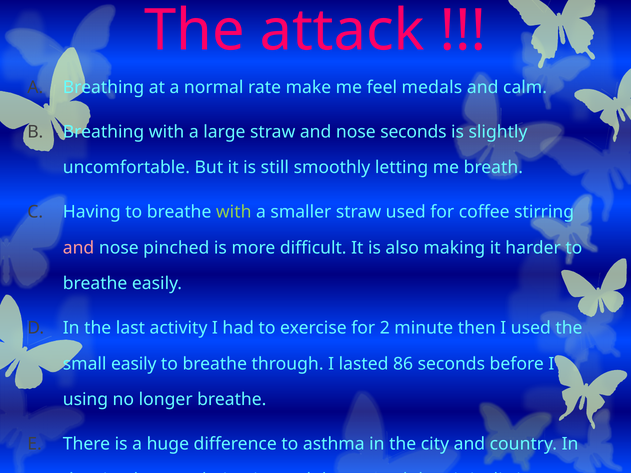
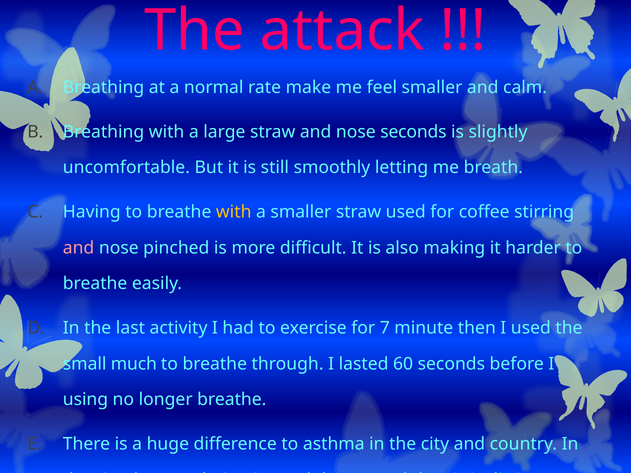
feel medals: medals -> smaller (432, 87)
with colour: light green -> yellow (234, 212)
2: 2 -> 7 (385, 328)
small easily: easily -> much (134, 364)
86: 86 -> 60 (403, 364)
